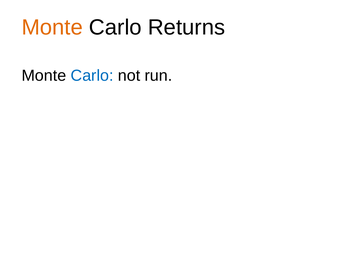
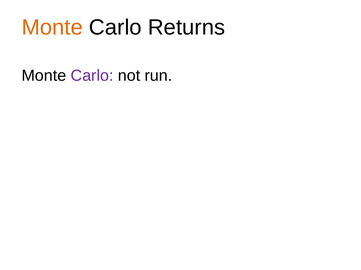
Carlo colour: blue -> purple (92, 76)
